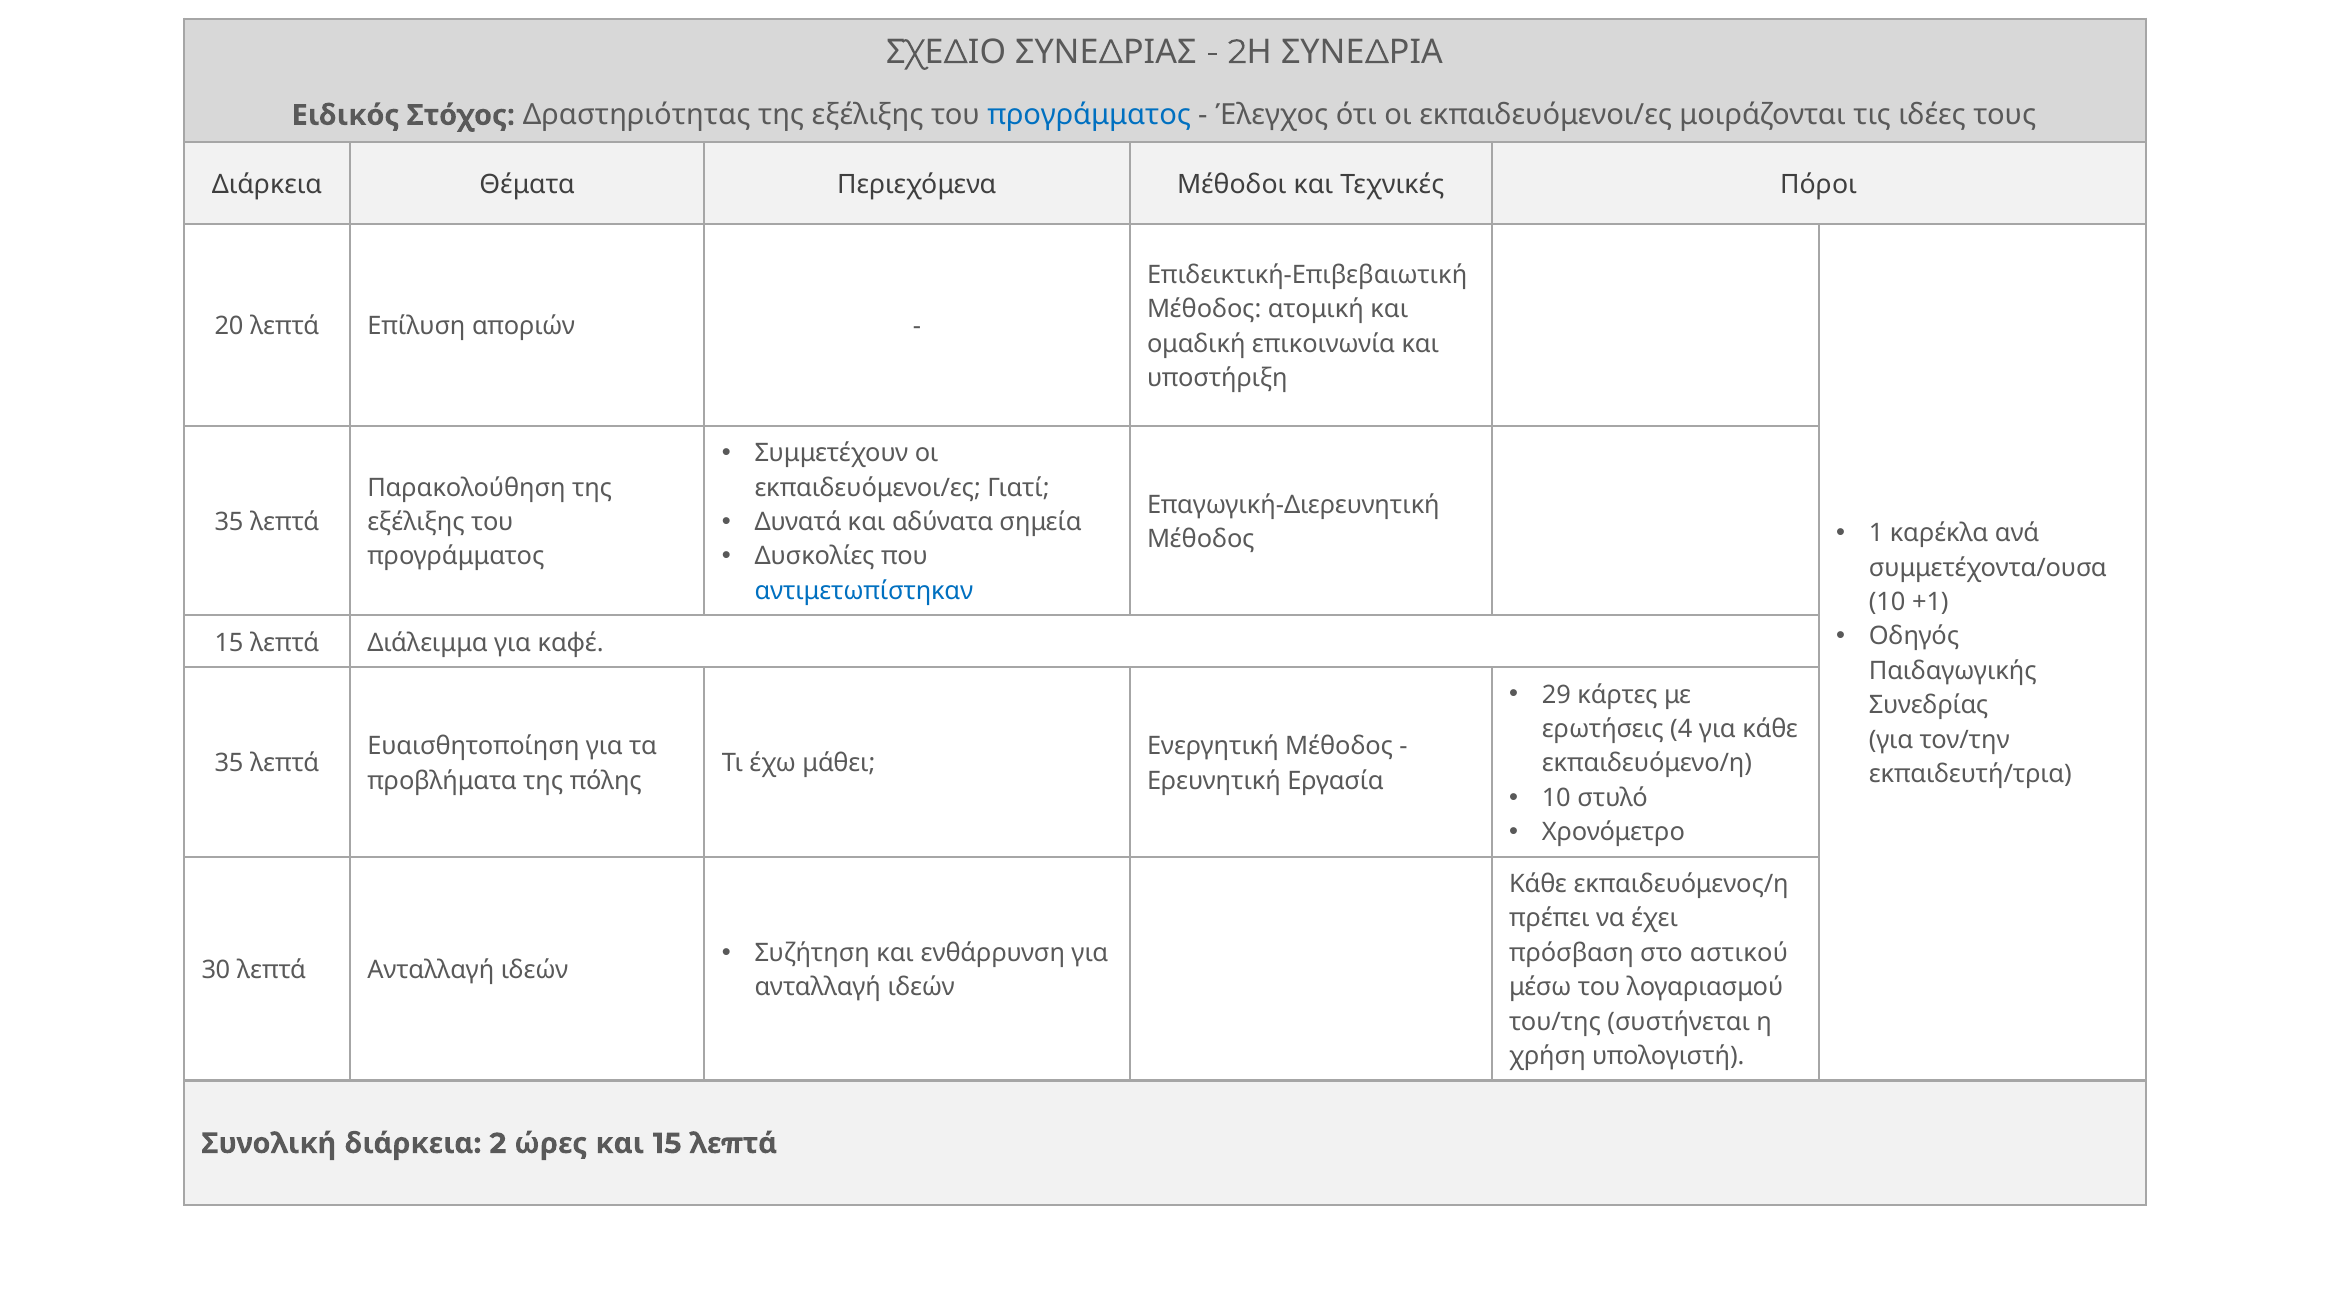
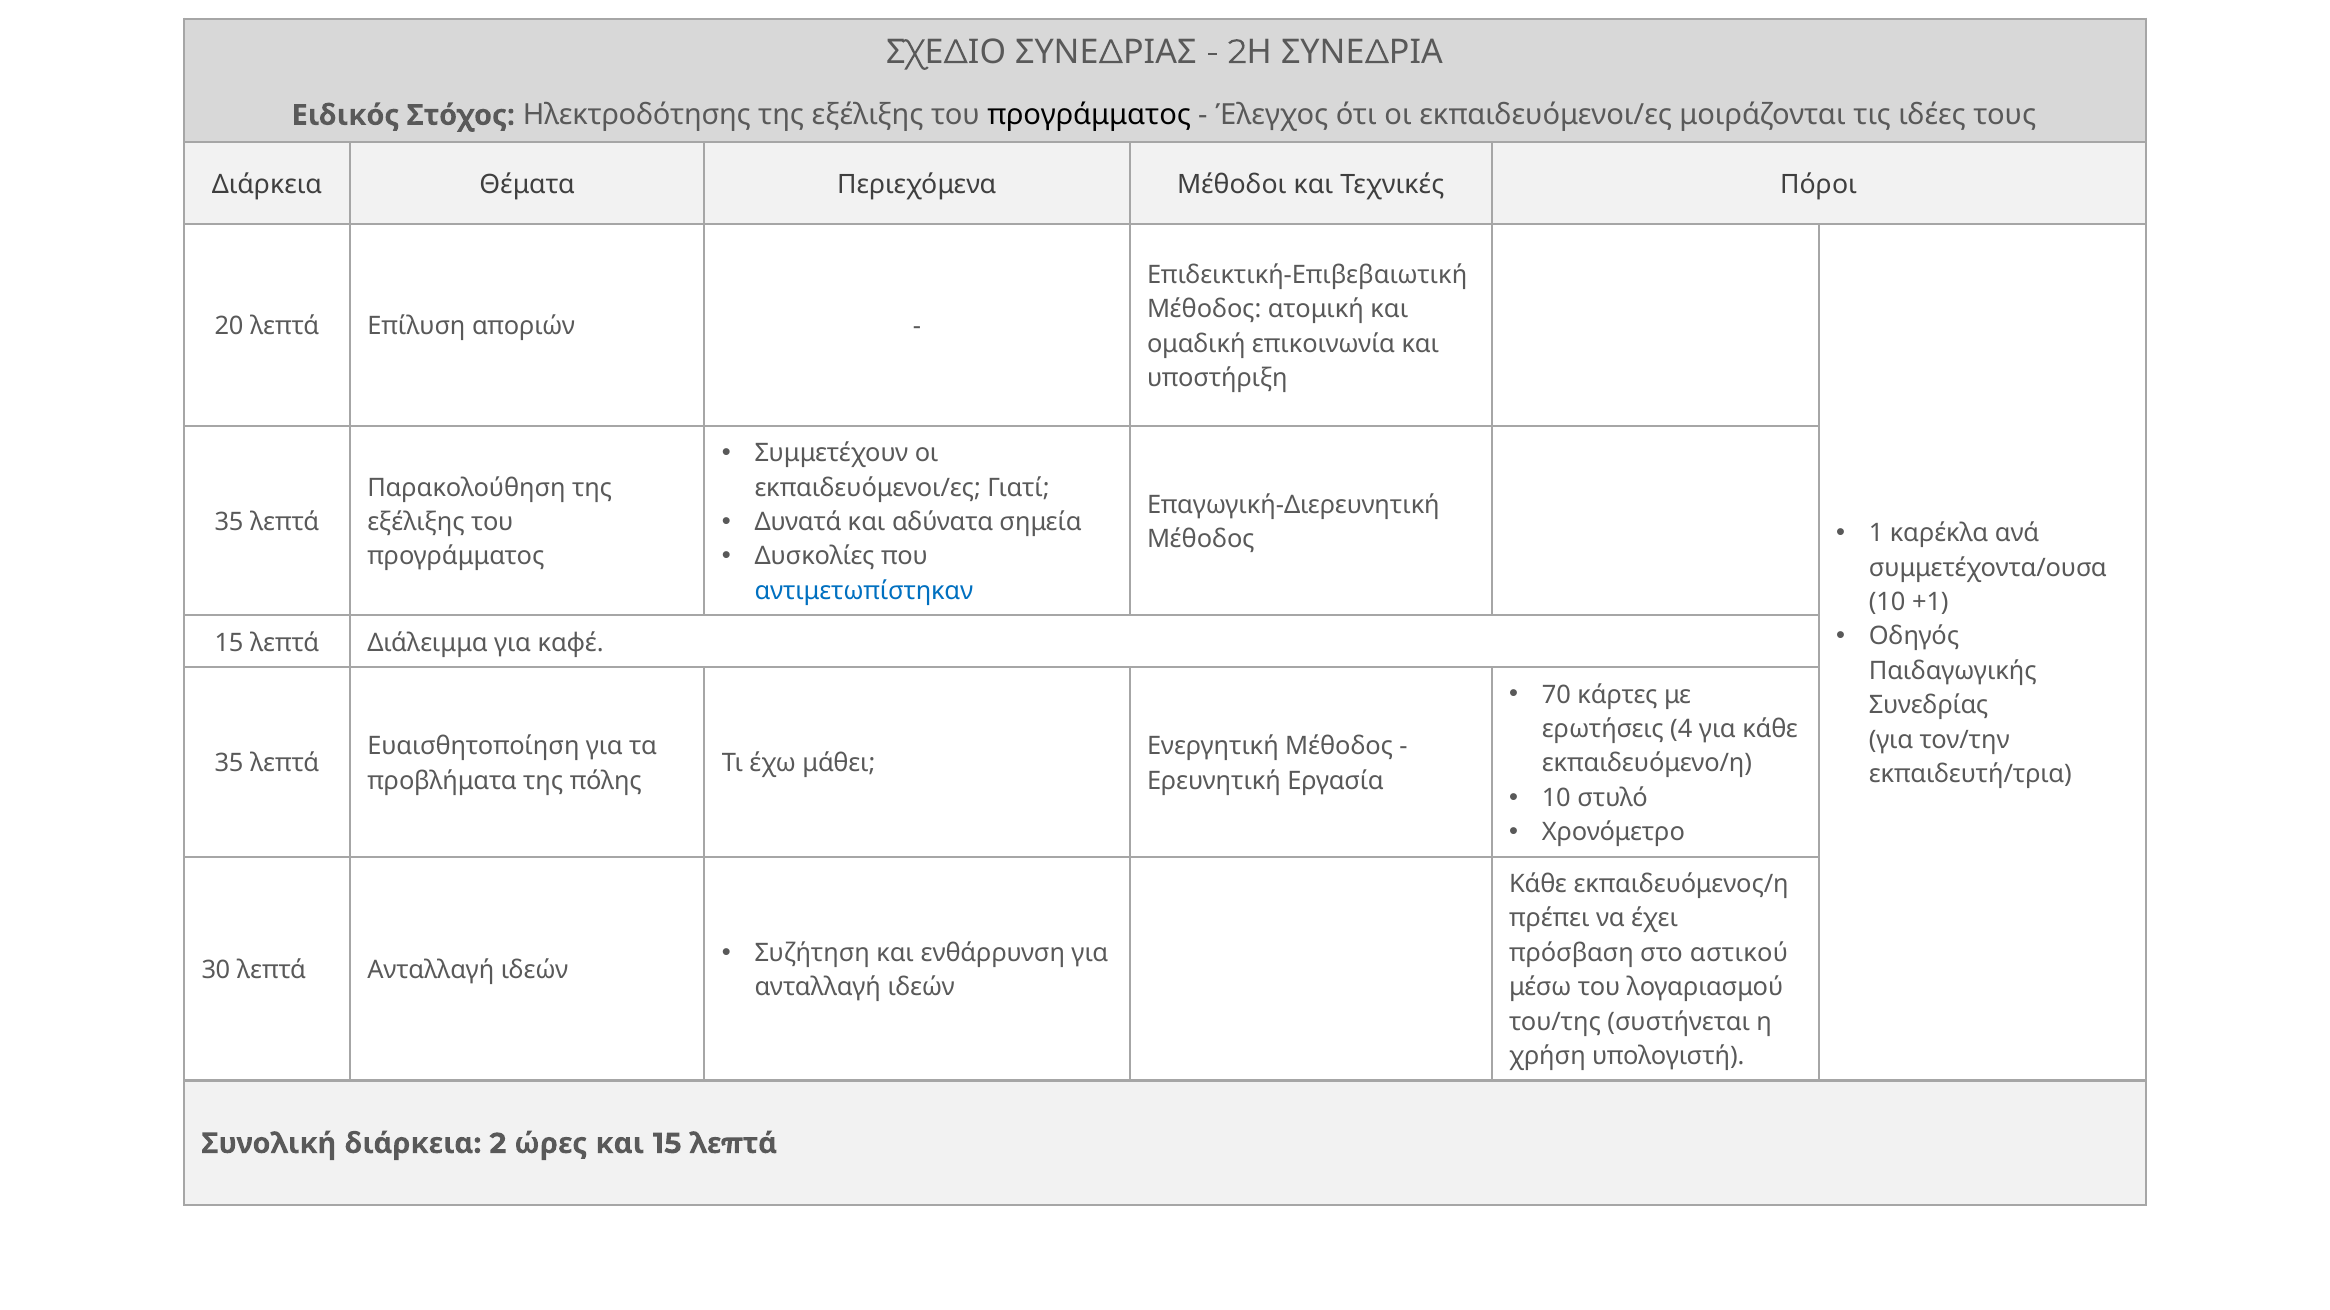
Δραστηριότητας: Δραστηριότητας -> Ηλεκτροδότησης (637, 115)
προγράμματος colour: blue -> black (1089, 115)
29: 29 -> 70 (1556, 695)
